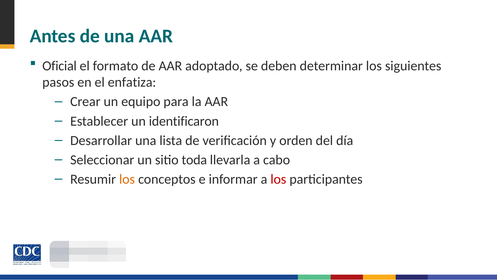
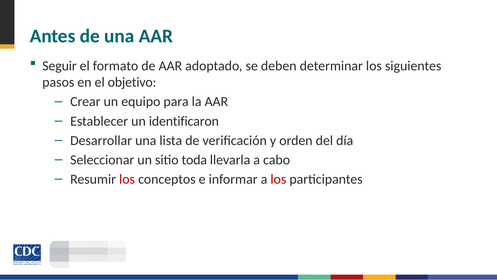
Oficial: Oficial -> Seguir (59, 66)
enfatiza: enfatiza -> objetivo (132, 82)
los colour: orange -> red (127, 179)
